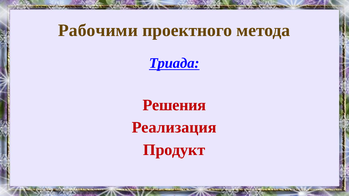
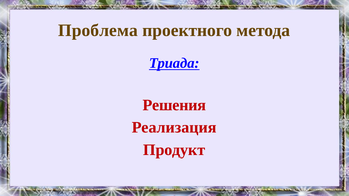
Рабочими: Рабочими -> Проблема (98, 30)
